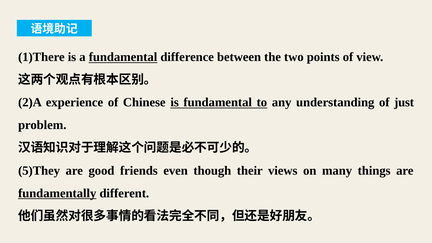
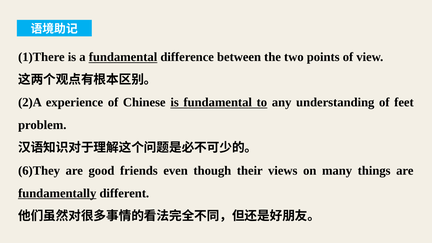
just: just -> feet (404, 102)
5)They: 5)They -> 6)They (39, 171)
